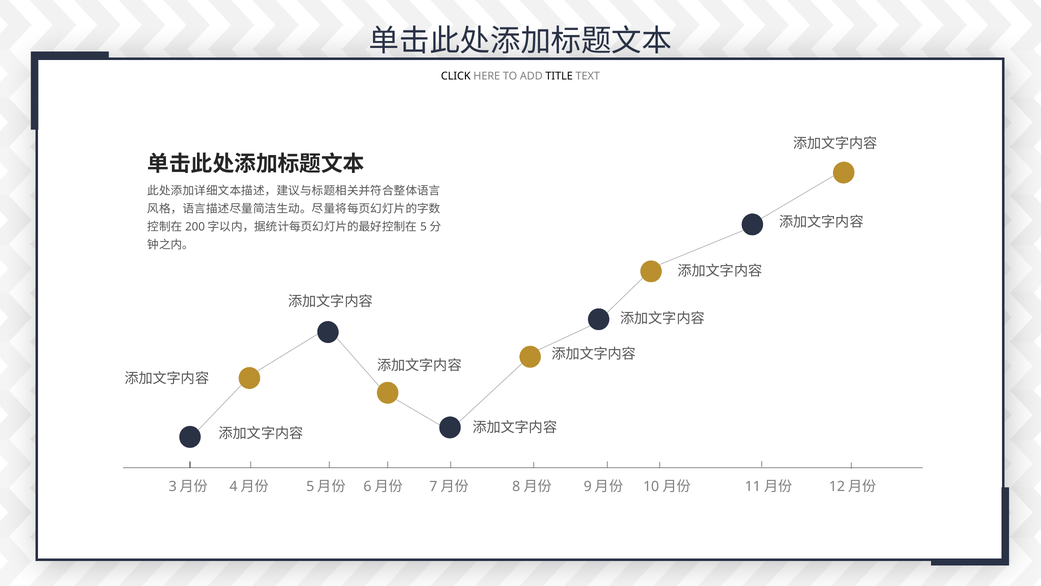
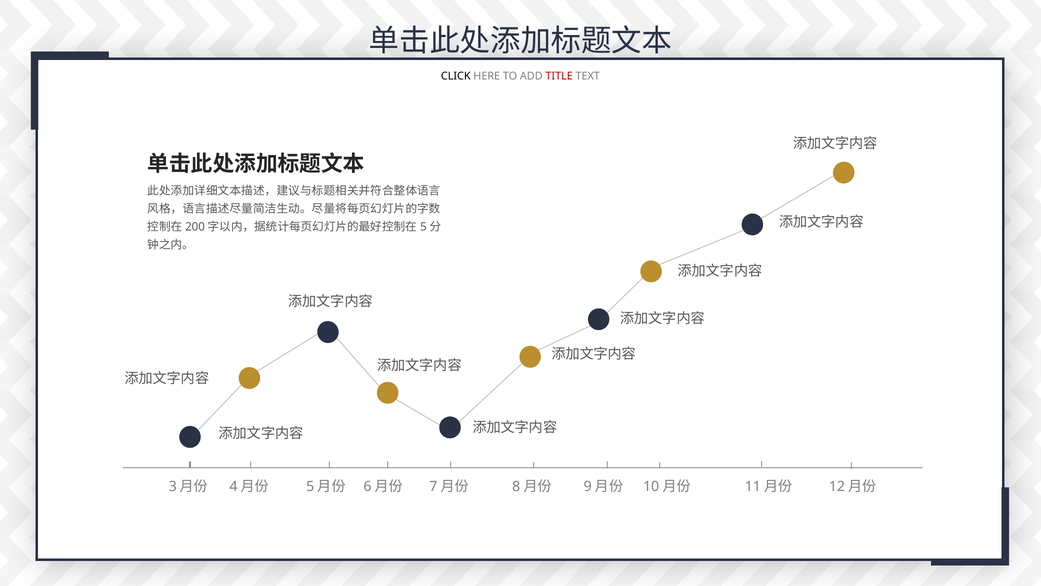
TITLE colour: black -> red (559, 76)
